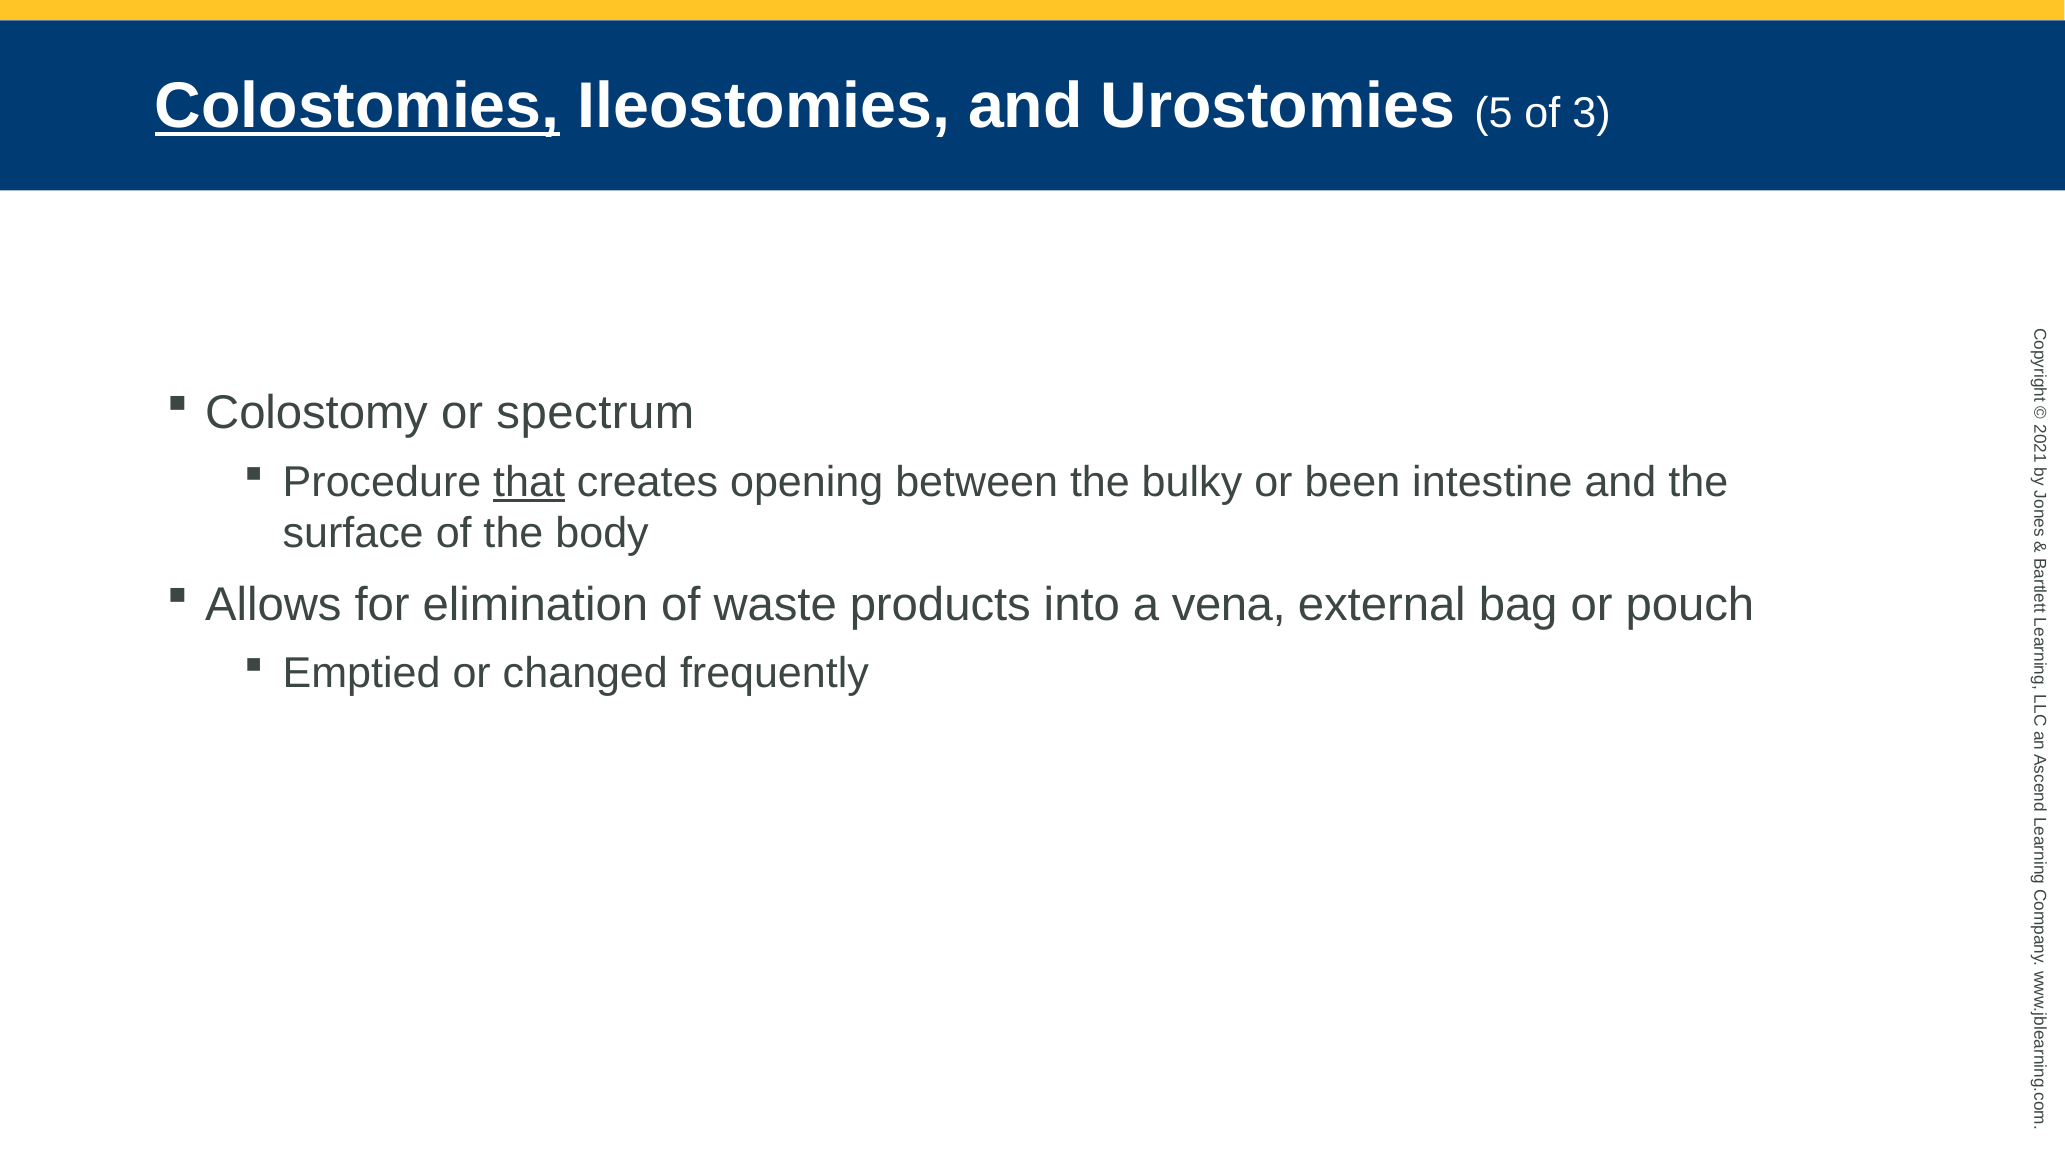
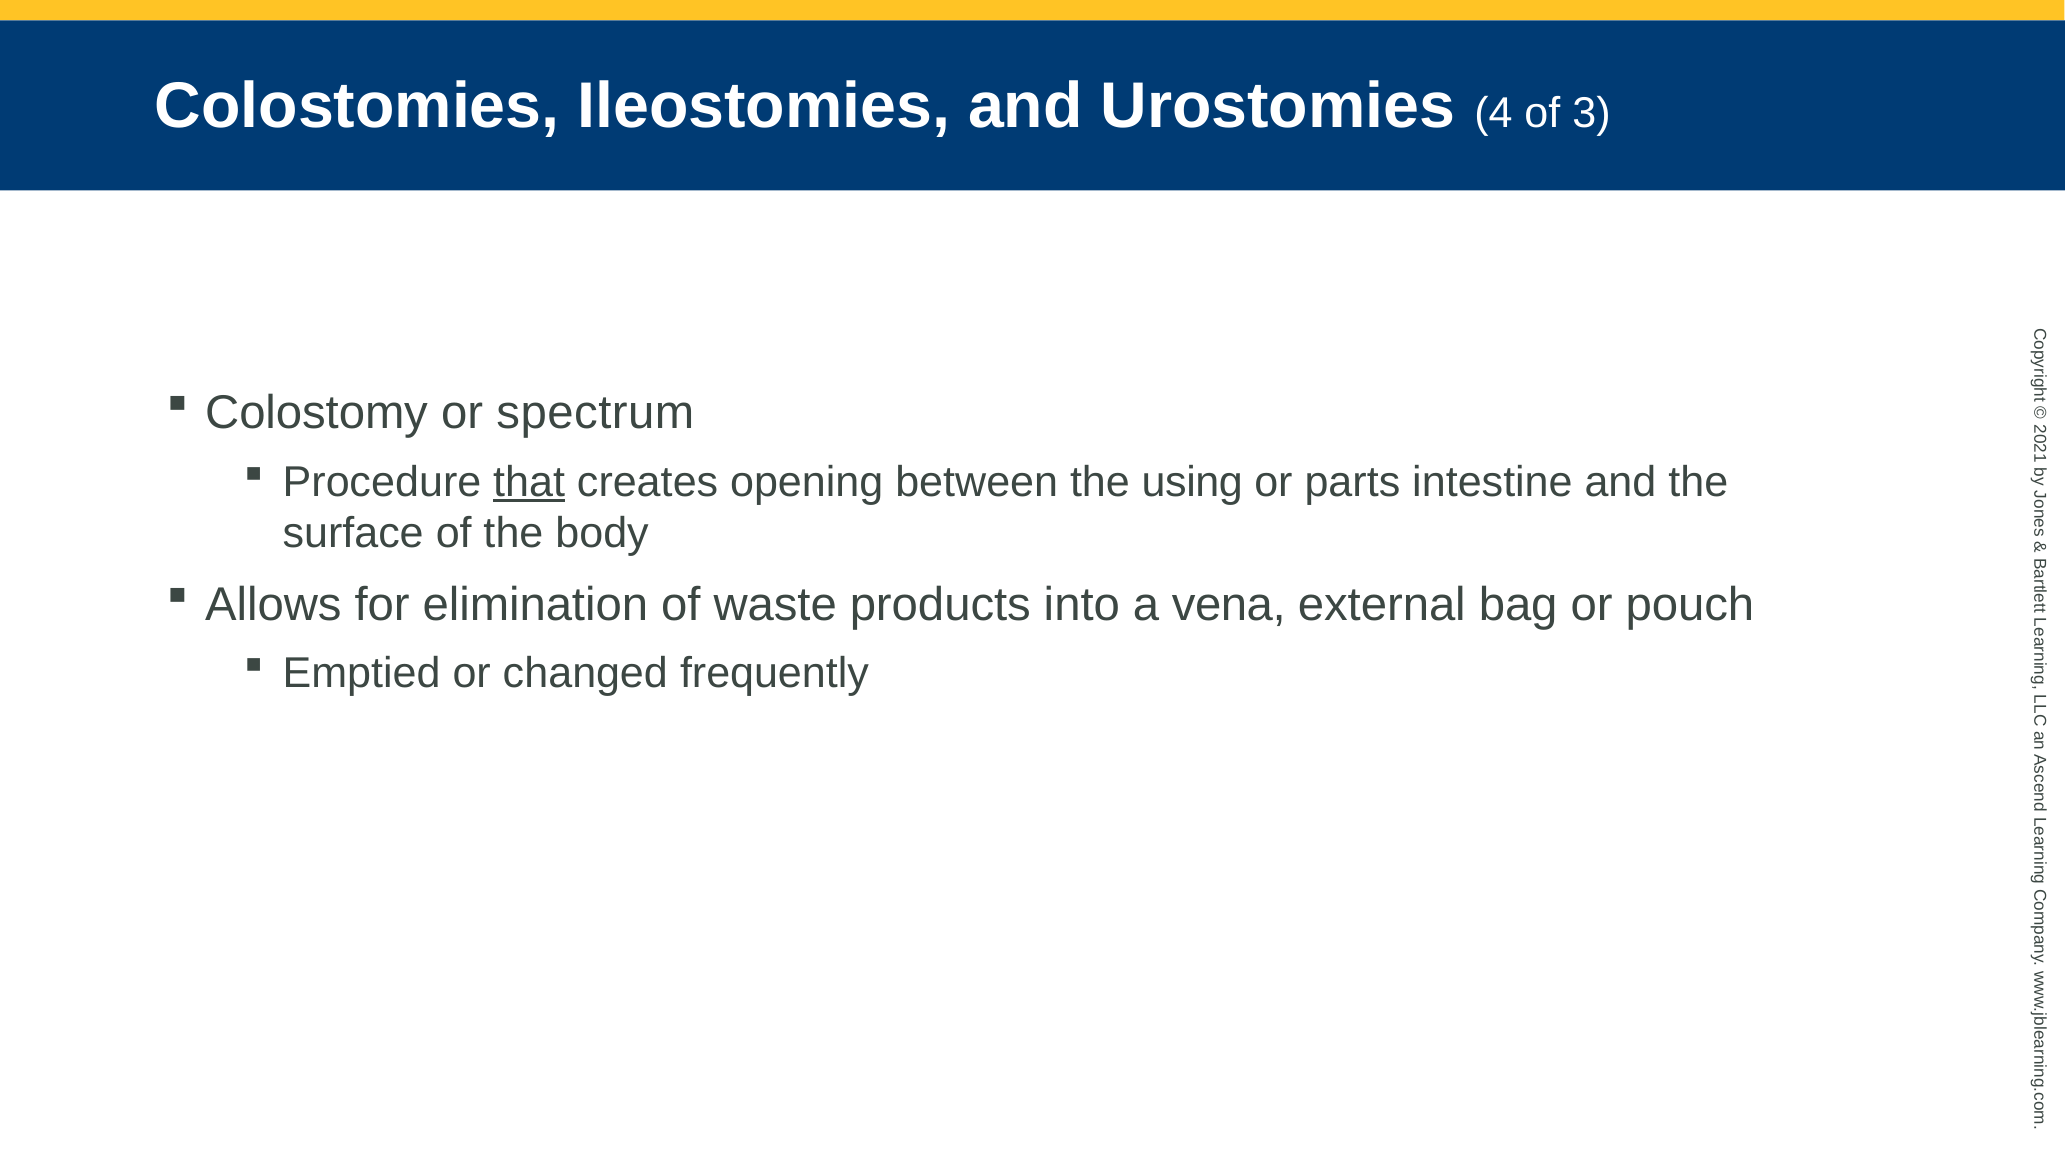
Colostomies underline: present -> none (357, 106)
5: 5 -> 4 (1494, 113)
bulky: bulky -> using (1192, 482)
been: been -> parts (1352, 482)
